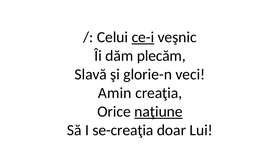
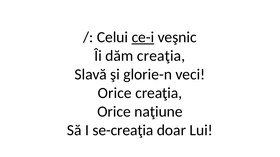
dăm plecăm: plecăm -> creaţia (161, 56)
Amin: Amin -> Orice (115, 93)
naţiune underline: present -> none (158, 112)
